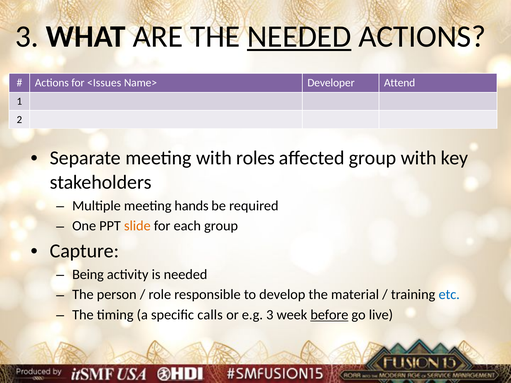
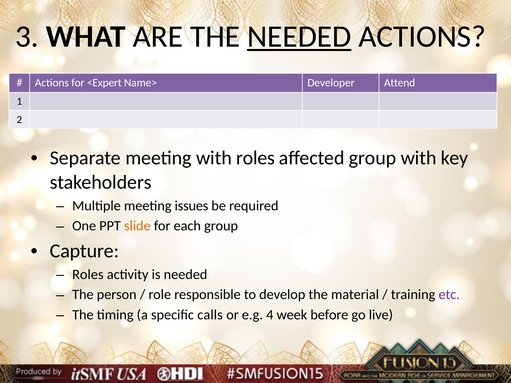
<Issues: <Issues -> <Expert (104, 83)
hands: hands -> issues (192, 206)
Being: Being -> Roles (88, 275)
etc colour: blue -> purple (449, 295)
e.g 3: 3 -> 4 (270, 315)
before underline: present -> none (329, 315)
